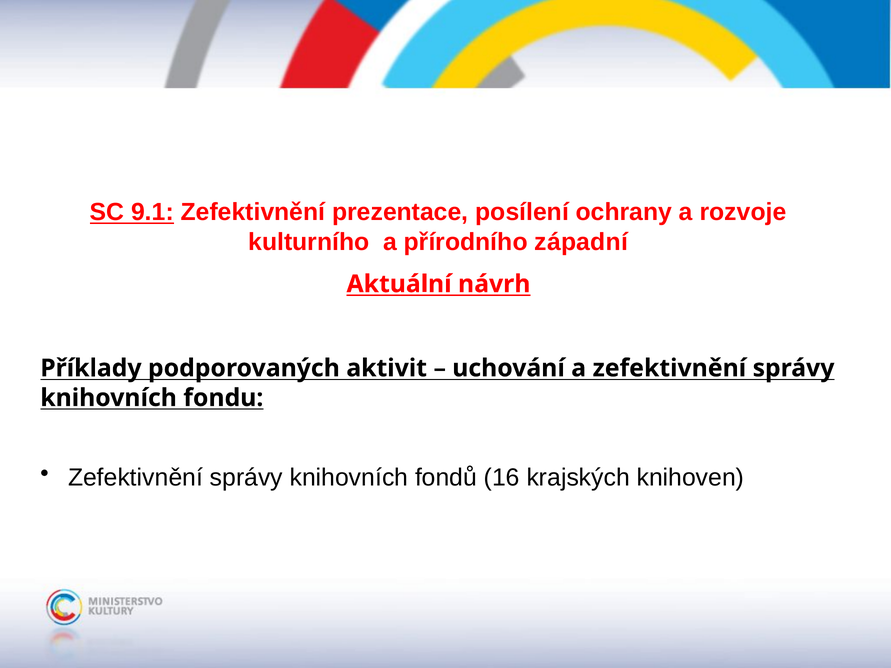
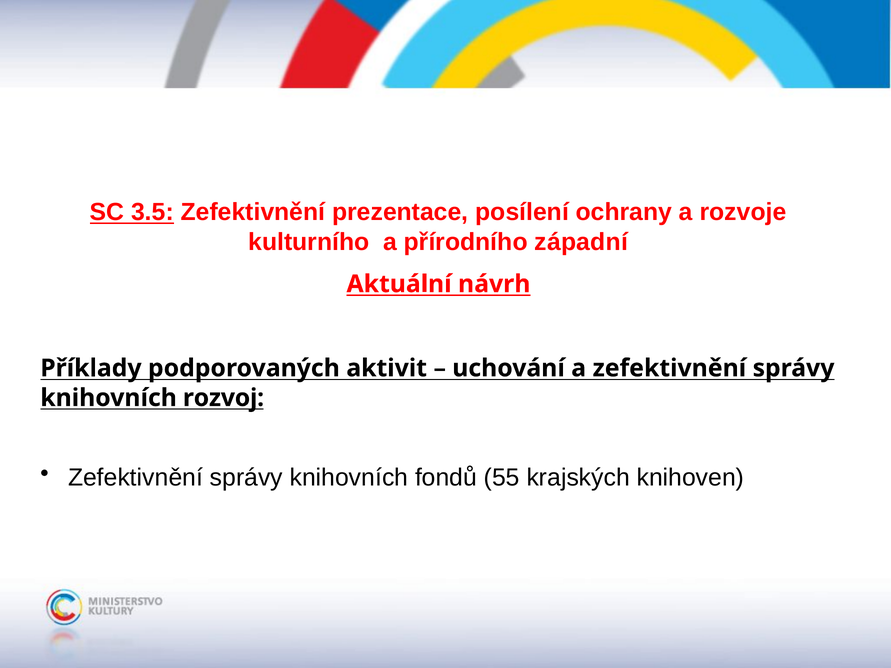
9.1: 9.1 -> 3.5 (152, 212)
fondu: fondu -> rozvoj (223, 398)
16: 16 -> 55 (502, 478)
